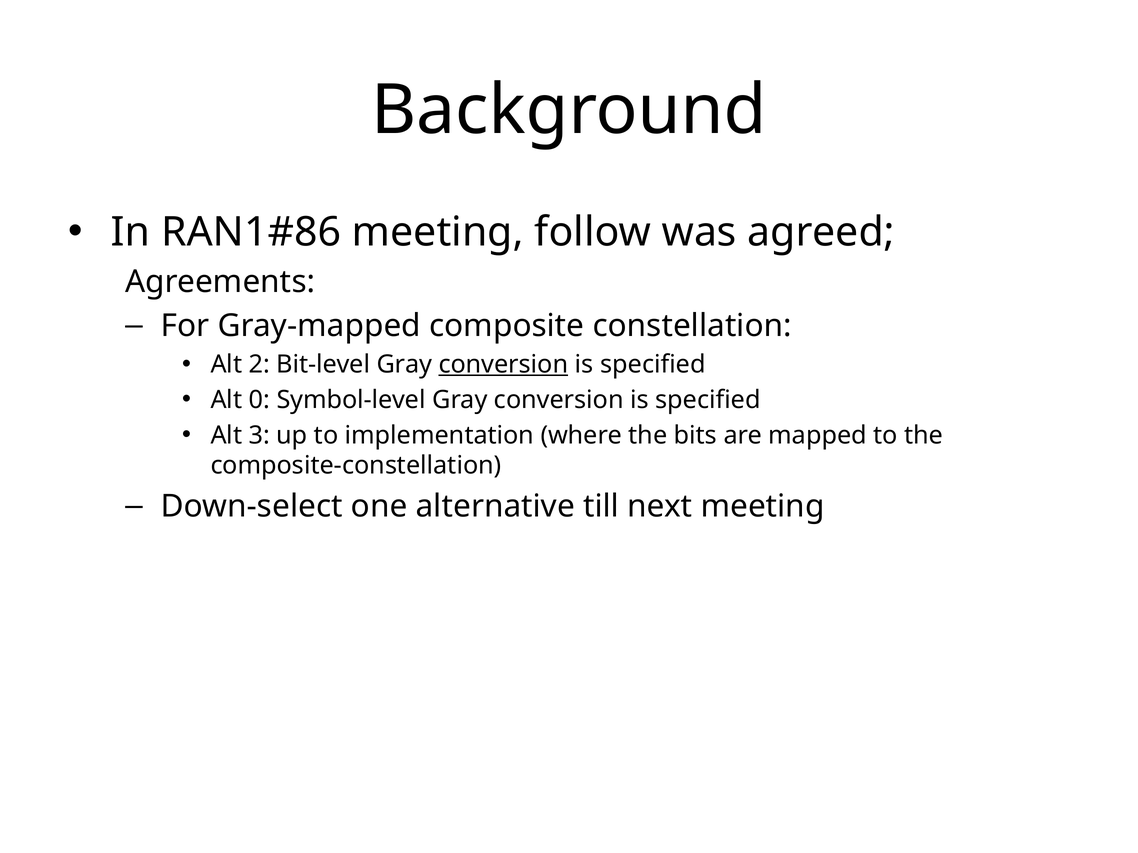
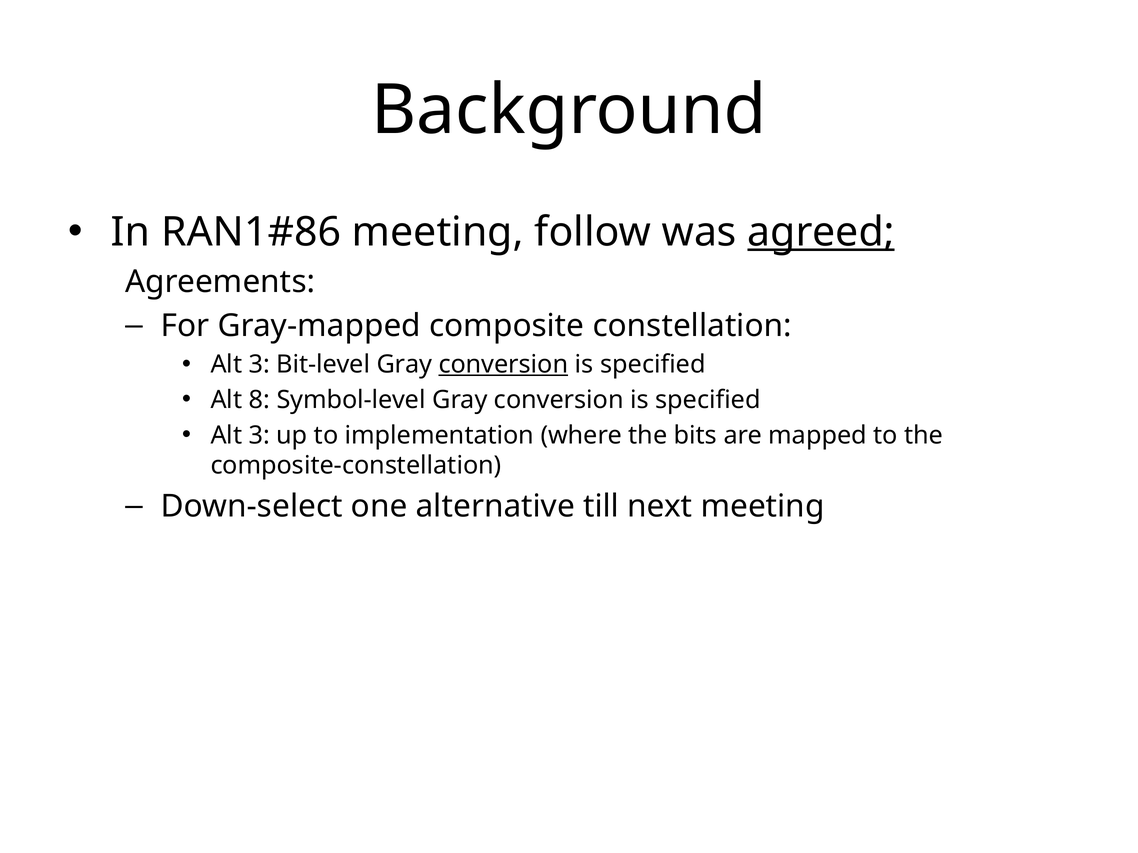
agreed underline: none -> present (821, 232)
2: 2 -> 3 (259, 365)
0: 0 -> 8 (259, 400)
